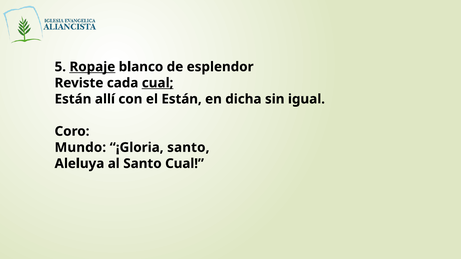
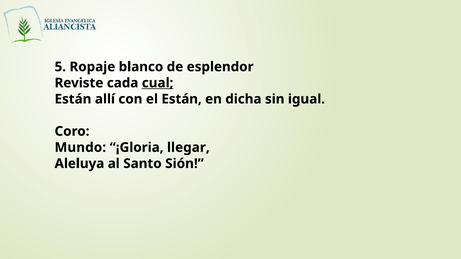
Ropaje underline: present -> none (92, 67)
¡Gloria santo: santo -> llegar (188, 148)
Santo Cual: Cual -> Sión (184, 164)
